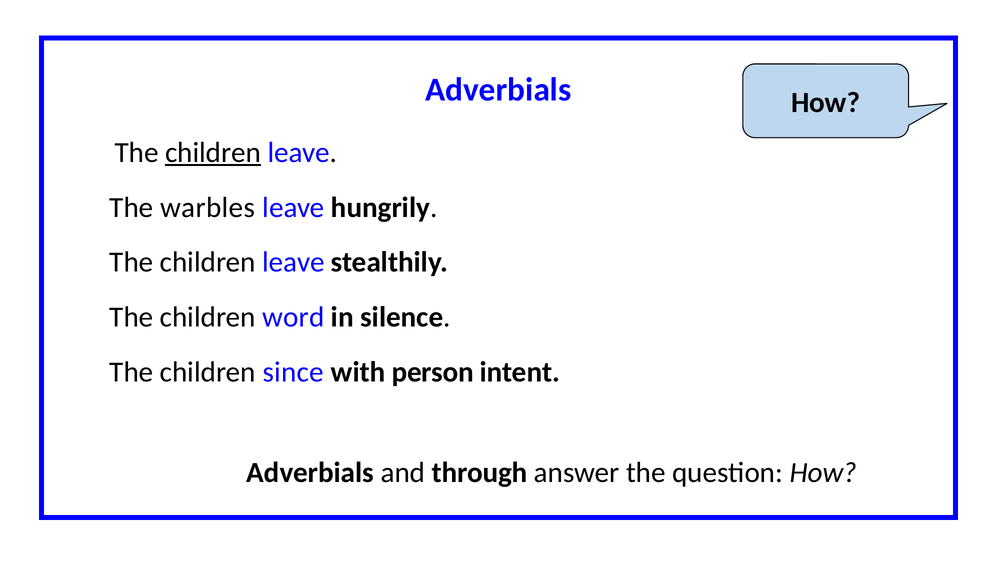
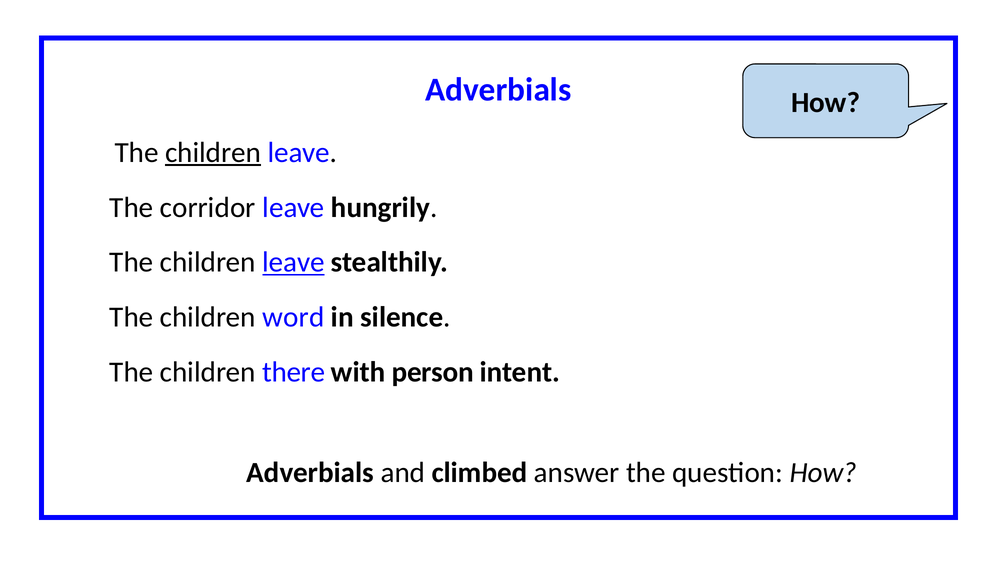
warbles: warbles -> corridor (208, 208)
leave underline: none -> present (293, 263)
since: since -> there (294, 372)
through: through -> climbed (479, 473)
